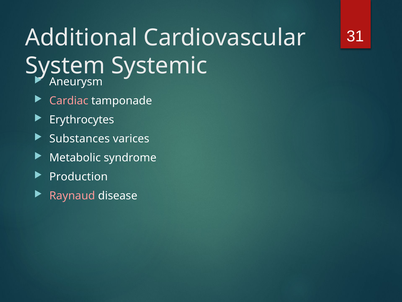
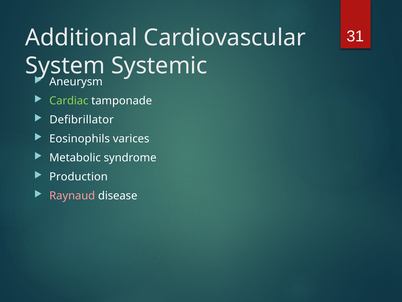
Cardiac colour: pink -> light green (69, 101)
Erythrocytes: Erythrocytes -> Defibrillator (82, 120)
Substances: Substances -> Eosinophils (80, 139)
